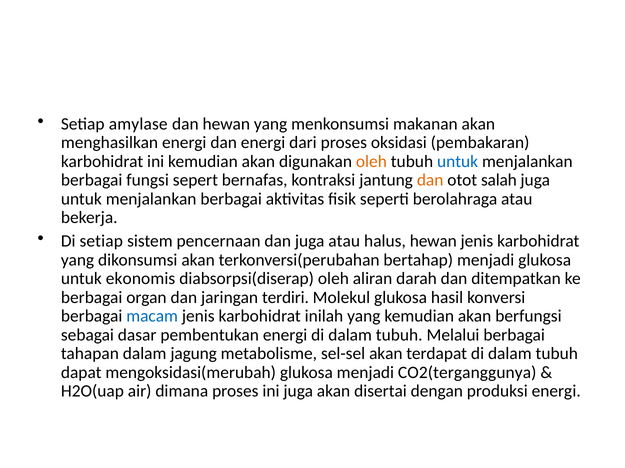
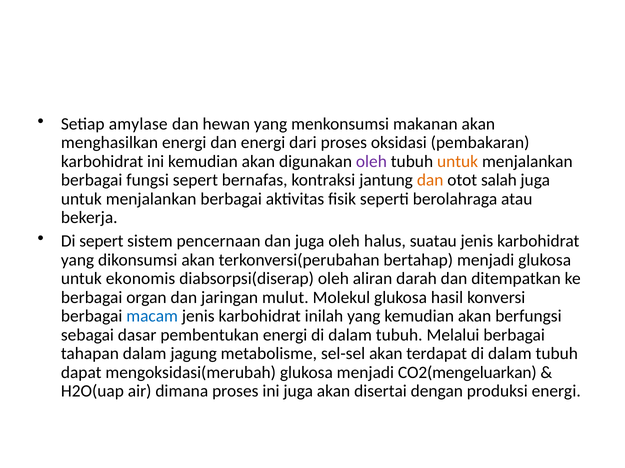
oleh colour: orange -> purple (371, 162)
untuk colour: blue -> orange (458, 162)
Di setiap: setiap -> sepert (101, 242)
juga atau: atau -> oleh (344, 242)
halus hewan: hewan -> suatau (433, 242)
terdiri: terdiri -> mulut (285, 298)
CO2(terganggunya: CO2(terganggunya -> CO2(mengeluarkan (467, 373)
